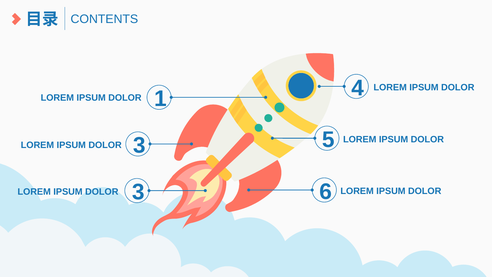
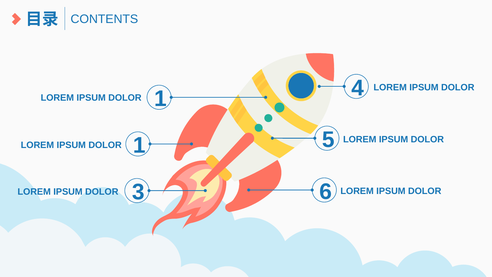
DOLOR 3: 3 -> 1 (139, 145)
